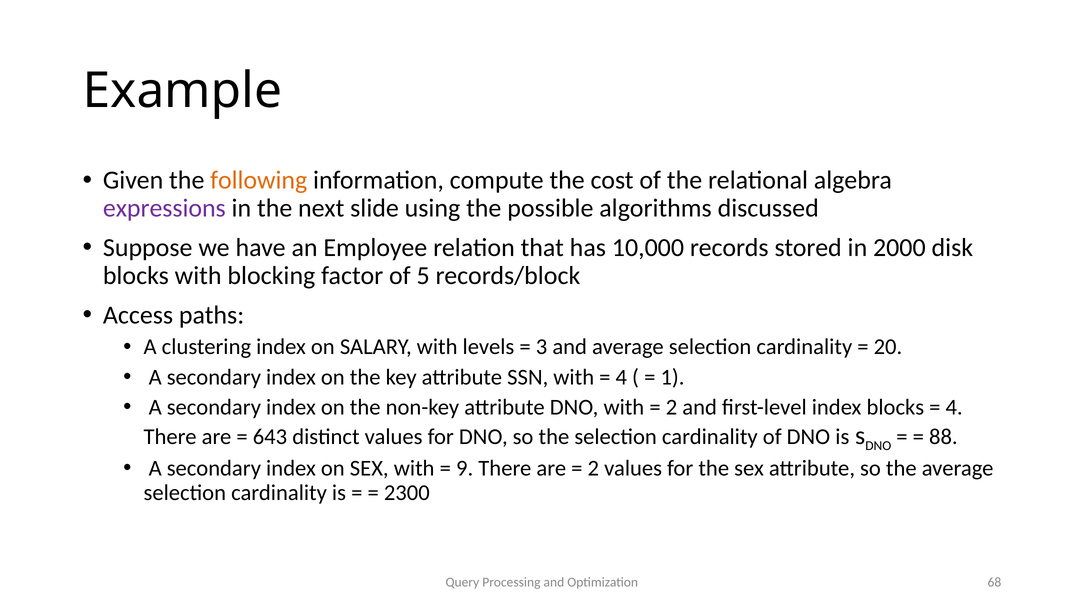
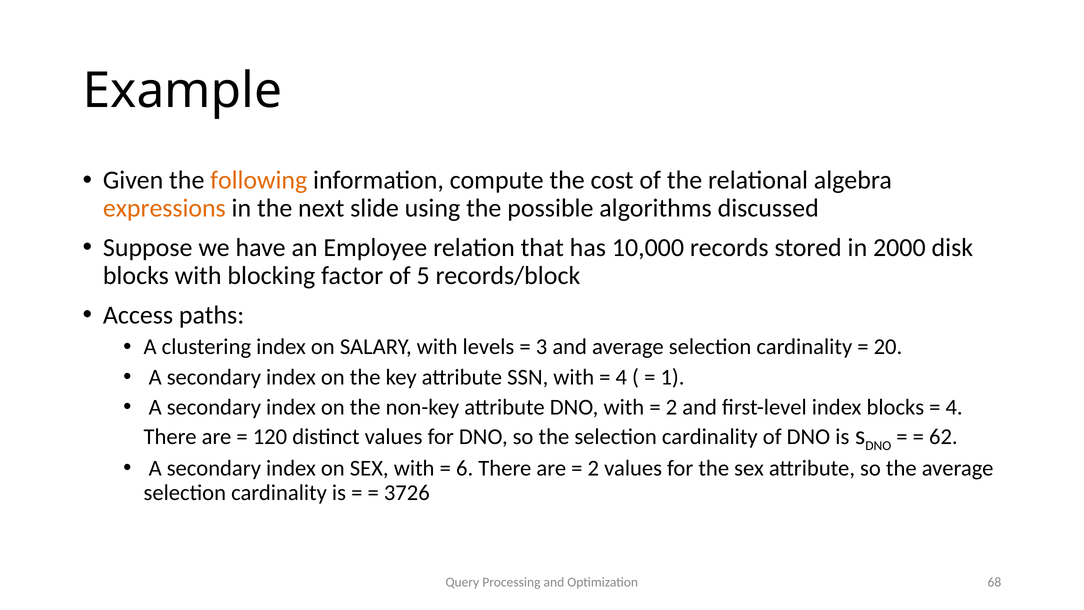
expressions colour: purple -> orange (164, 208)
643: 643 -> 120 (270, 437)
88: 88 -> 62 (943, 437)
9: 9 -> 6 (465, 468)
2300: 2300 -> 3726 (407, 492)
